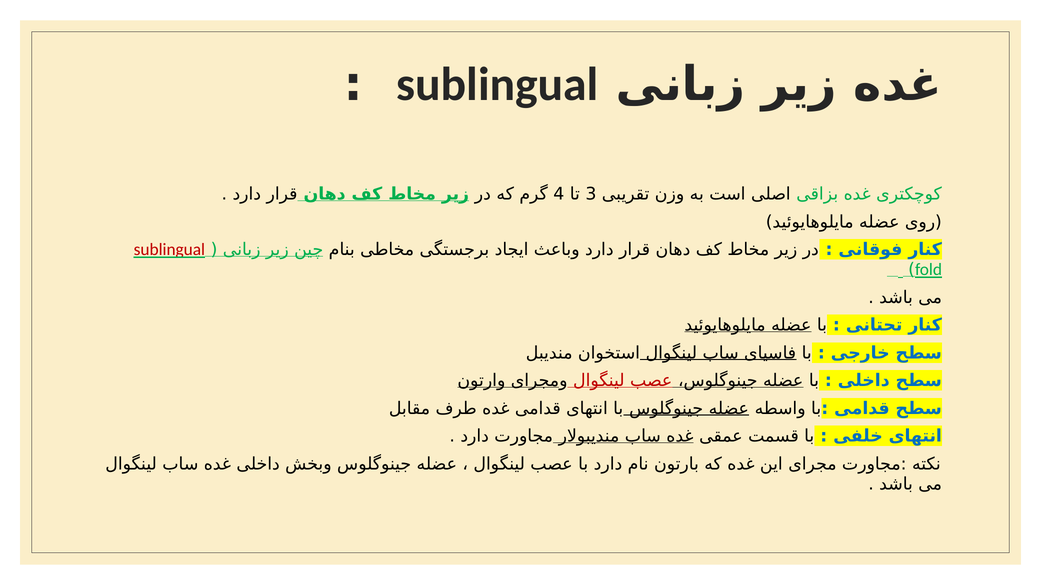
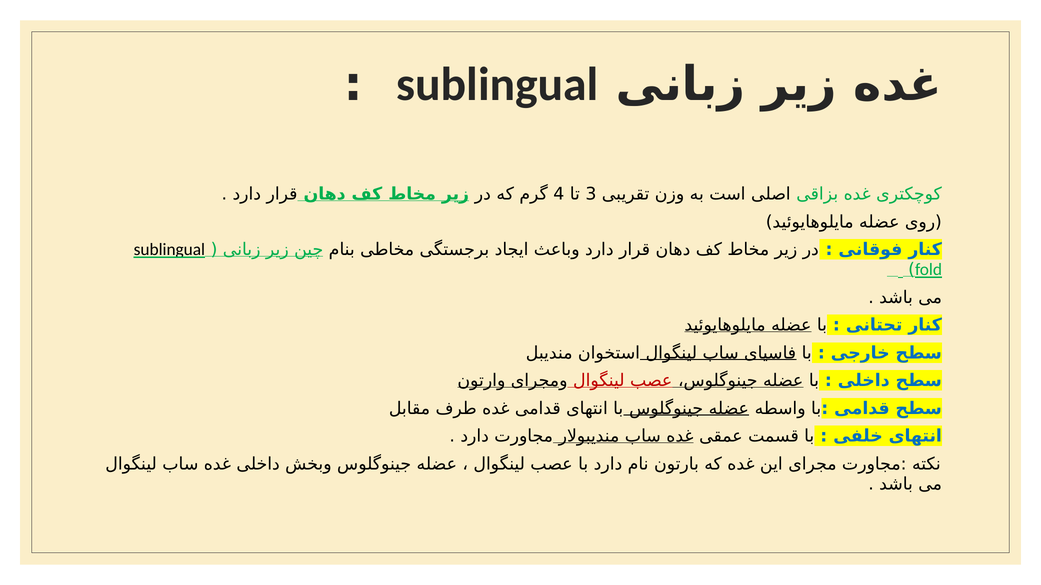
sublingual colour: red -> black (169, 250)
